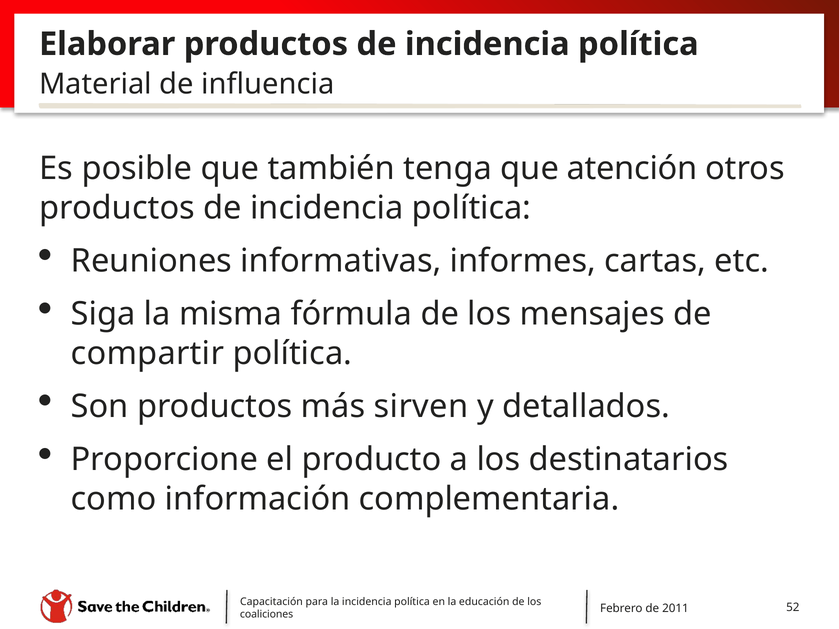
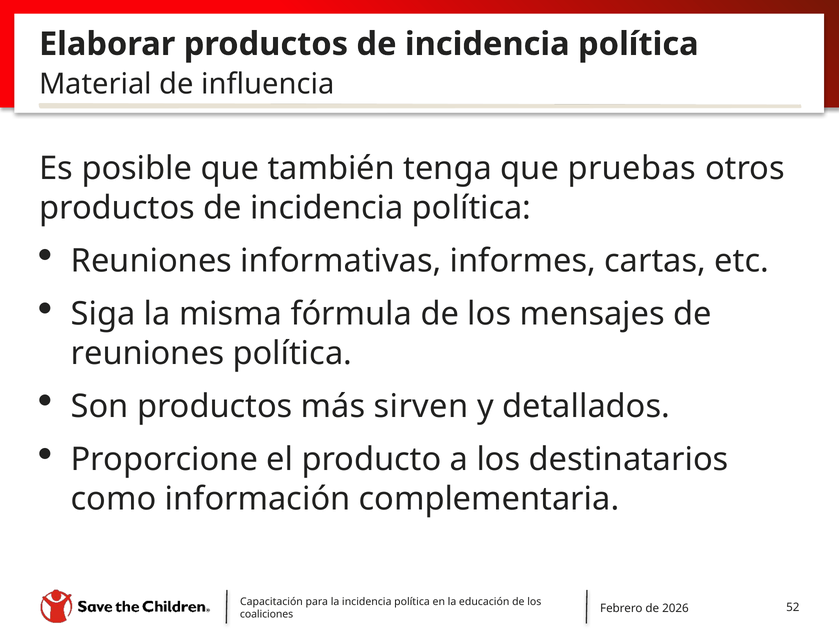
atención: atención -> pruebas (632, 169)
compartir: compartir -> reuniones (148, 353)
2011: 2011 -> 2026 (675, 609)
